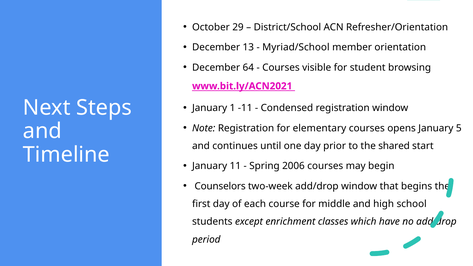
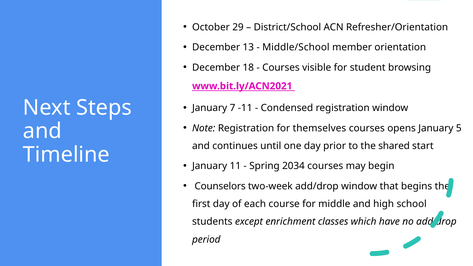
Myriad/School: Myriad/School -> Middle/School (296, 47)
64: 64 -> 18 (248, 68)
January 1: 1 -> 7 (233, 108)
elementary: elementary -> themselves (319, 128)
2006: 2006 -> 2034 (293, 166)
